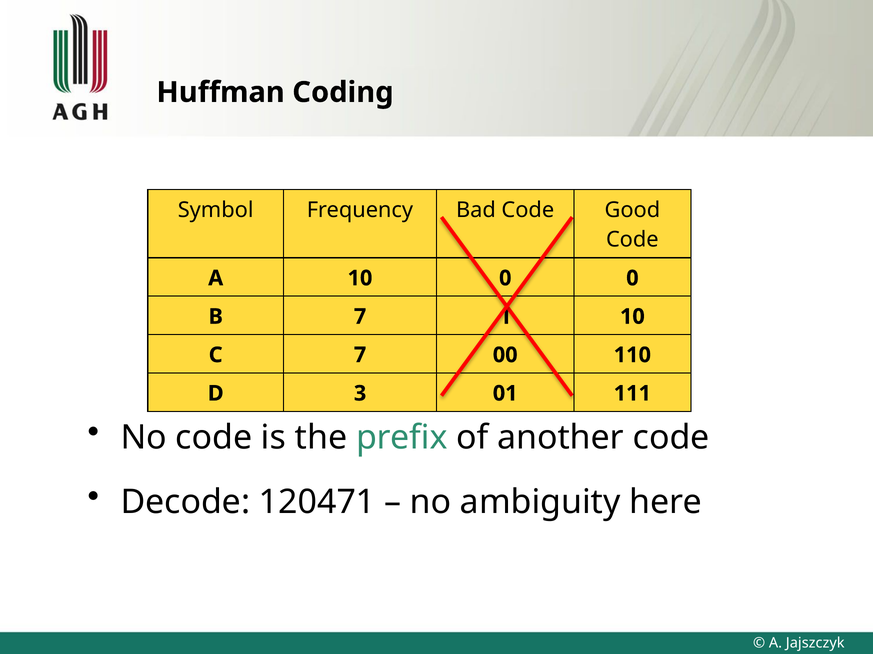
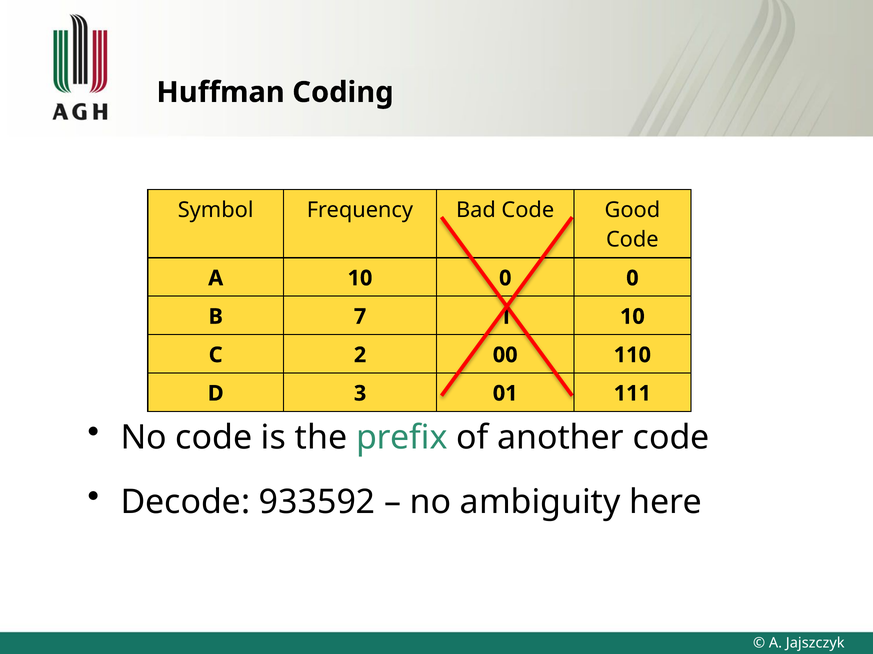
C 7: 7 -> 2 (360, 355)
120471: 120471 -> 933592 (317, 503)
